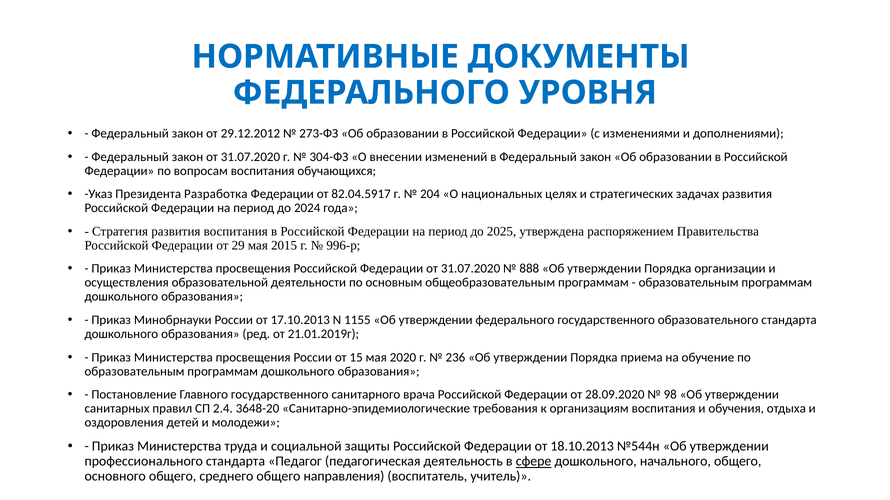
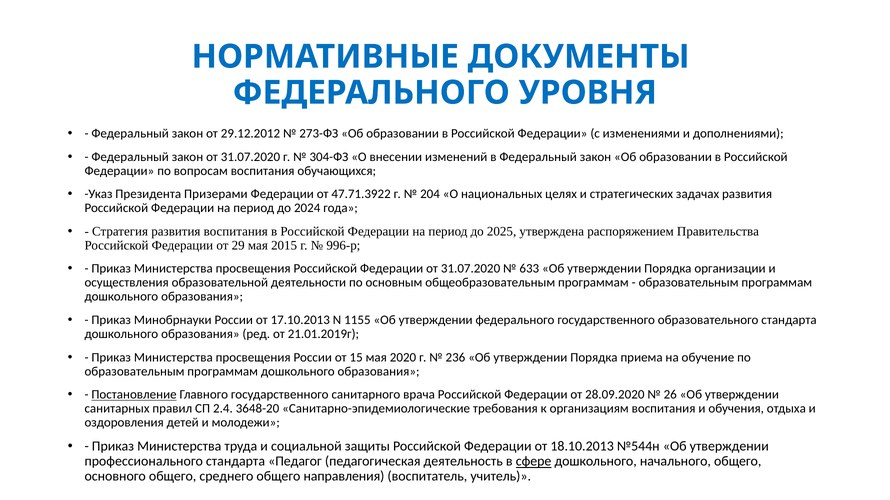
Разработка: Разработка -> Призерами (216, 194)
82.04.5917: 82.04.5917 -> 47.71.3922 (361, 194)
888: 888 -> 633 (529, 269)
Постановление underline: none -> present (134, 395)
98: 98 -> 26 (670, 395)
